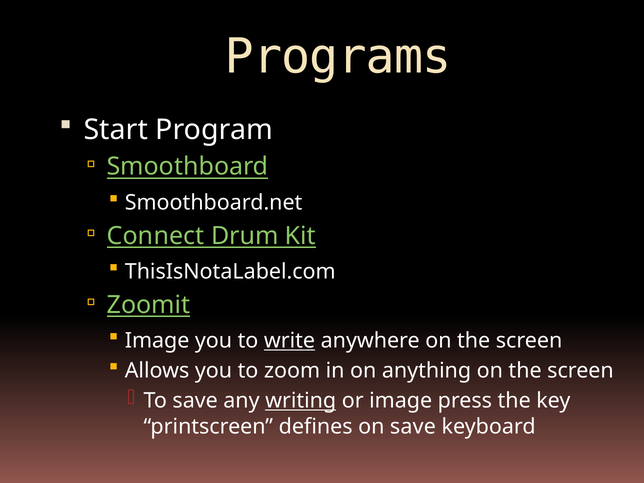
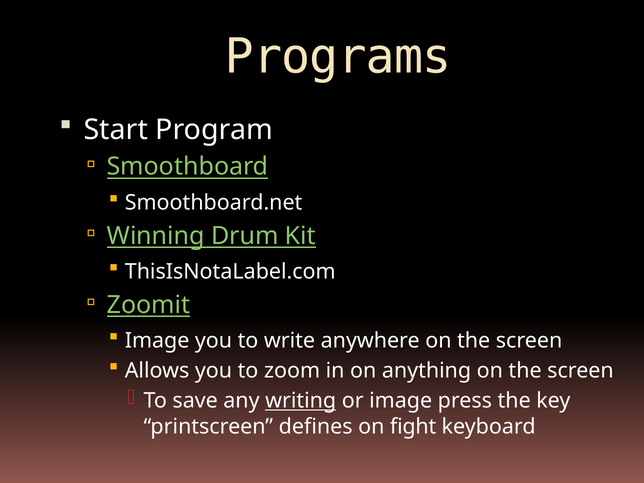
Connect: Connect -> Winning (156, 236)
write underline: present -> none (290, 341)
on save: save -> fight (413, 427)
